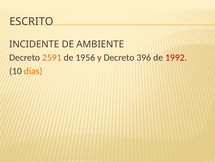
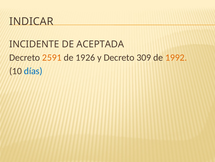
ESCRITO: ESCRITO -> INDICAR (31, 21)
AMBIENTE: AMBIENTE -> ACEPTADA (100, 44)
1956: 1956 -> 1926 (85, 57)
396: 396 -> 309 (144, 57)
1992 colour: red -> orange (176, 57)
días colour: orange -> blue (33, 71)
